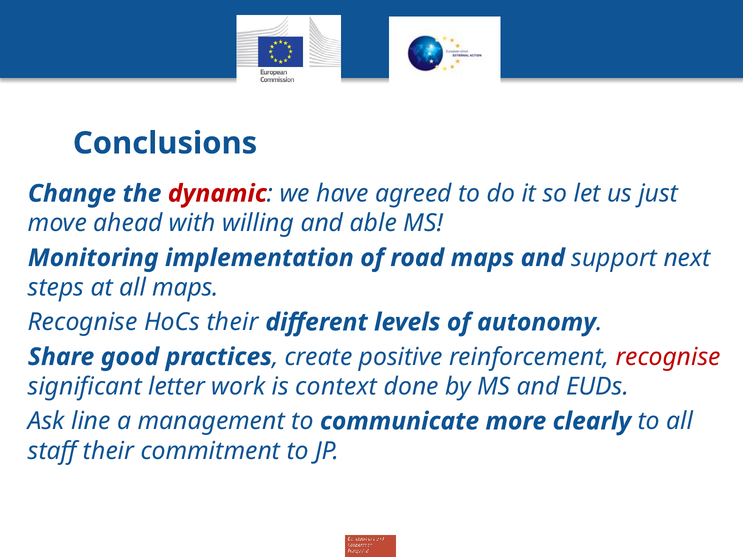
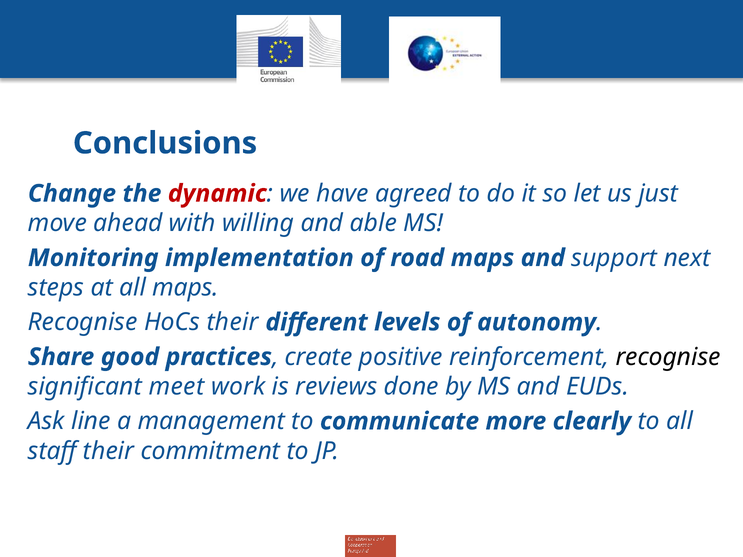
recognise colour: red -> black (668, 357)
letter: letter -> meet (177, 387)
context: context -> reviews (336, 387)
